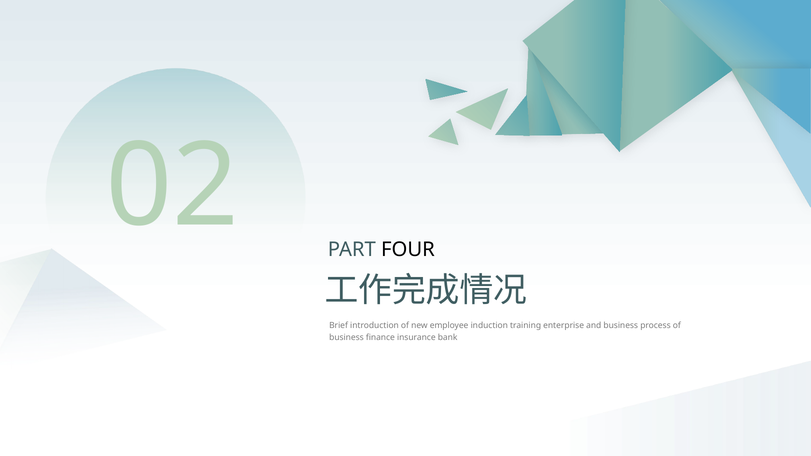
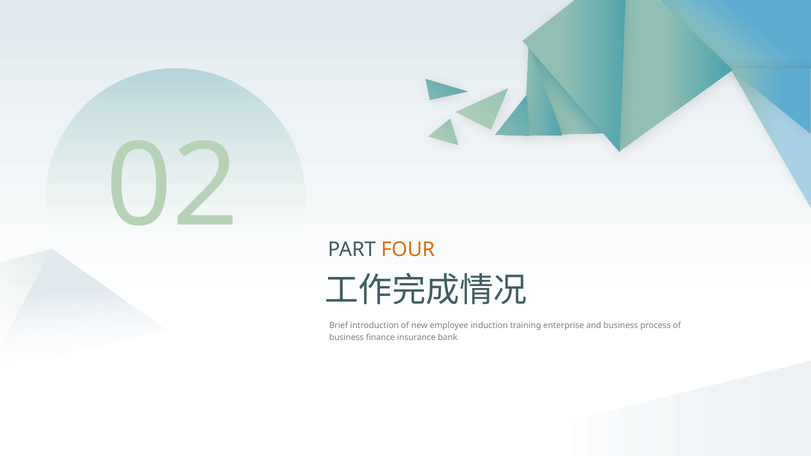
FOUR colour: black -> orange (408, 250)
